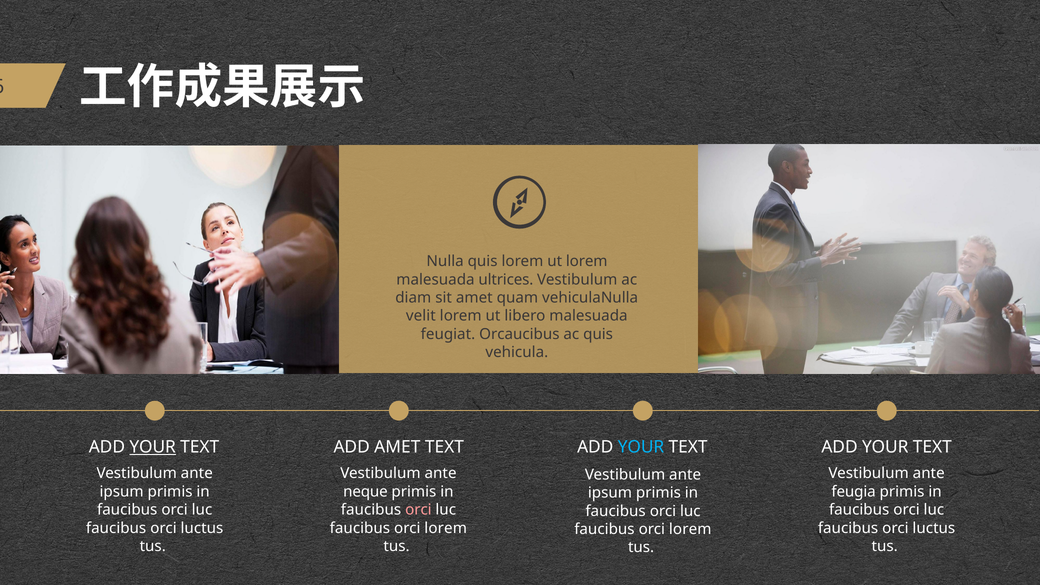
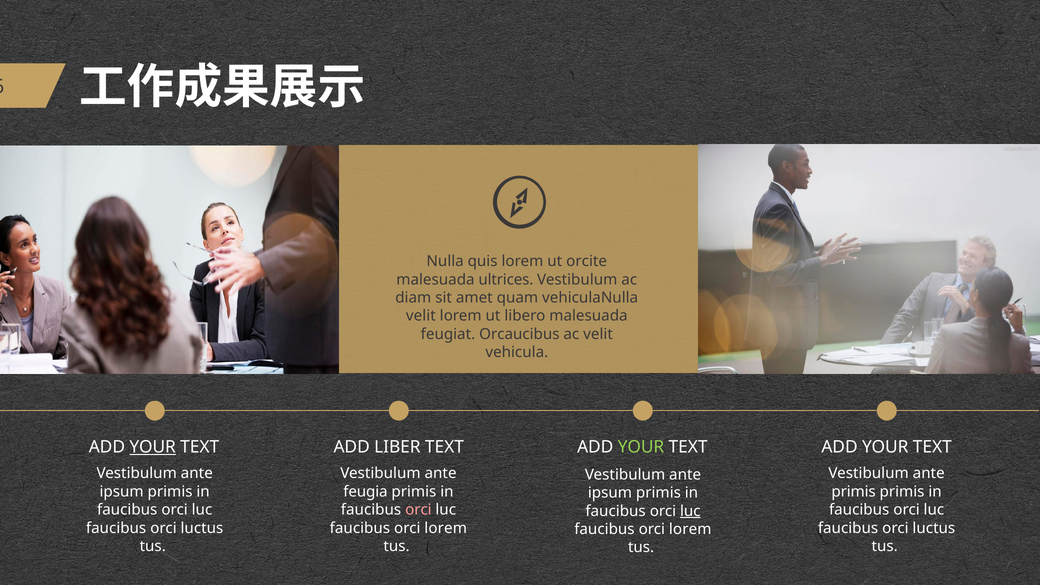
ut lorem: lorem -> orcite (587, 261)
ac quis: quis -> velit (598, 334)
ADD AMET: AMET -> LIBER (397, 447)
YOUR colour: light blue -> light green (641, 447)
neque: neque -> feugia (365, 492)
feugia: feugia -> primis (854, 492)
luc underline: none -> present (690, 511)
